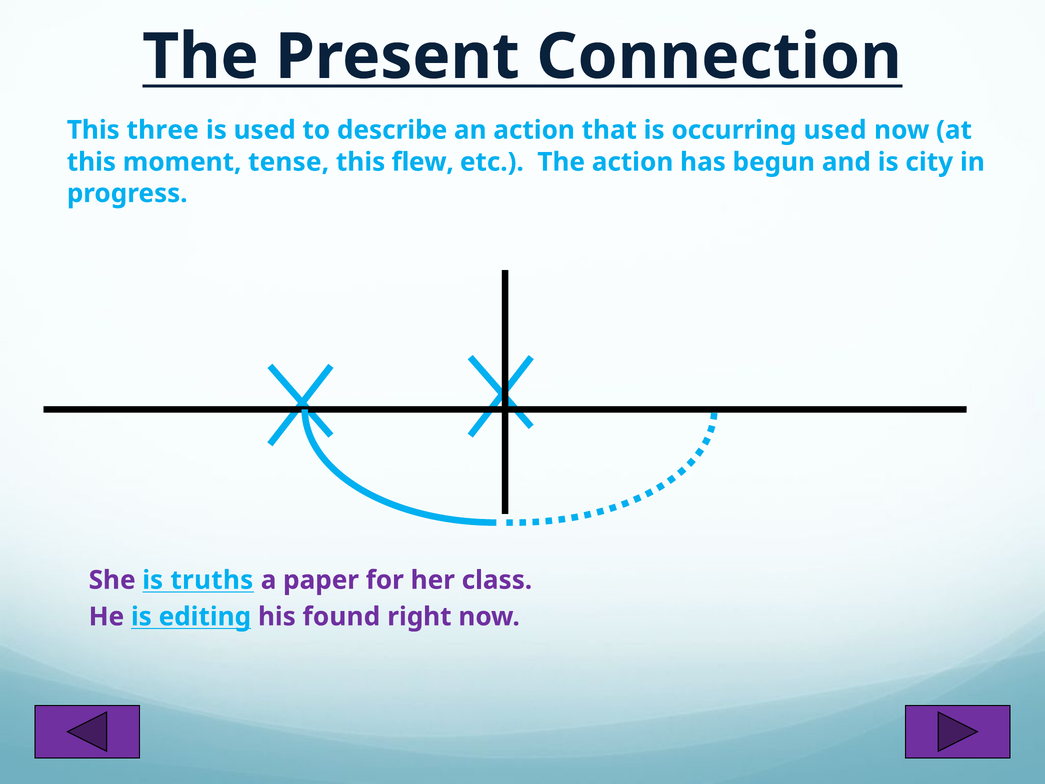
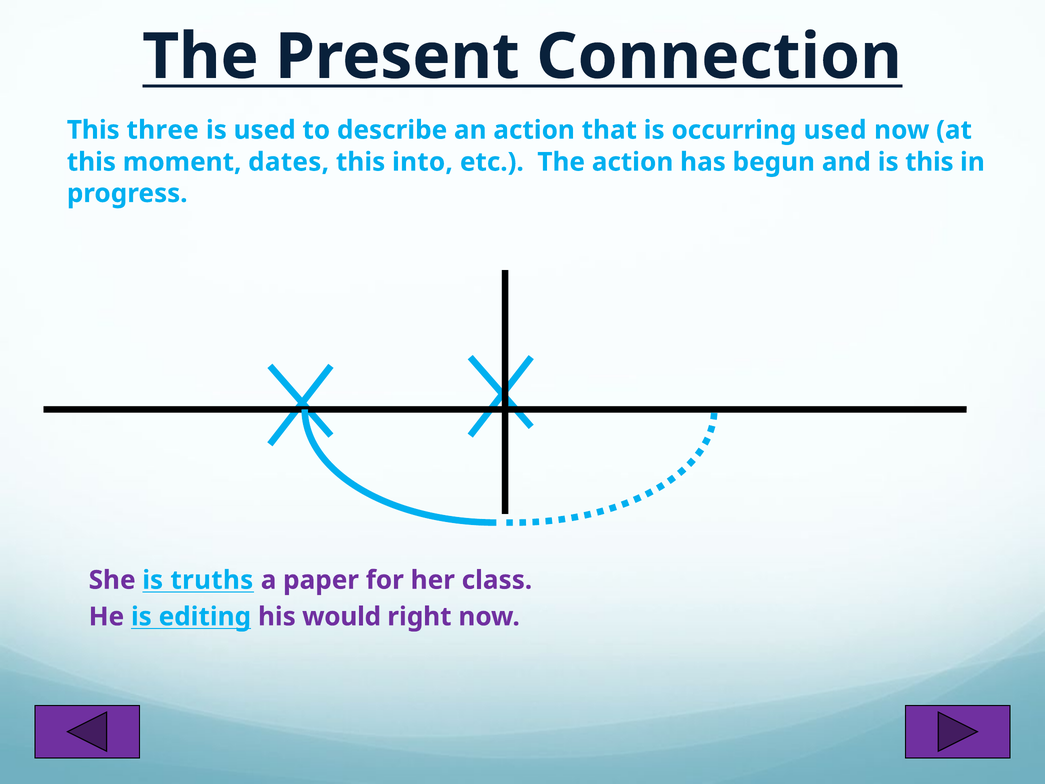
tense: tense -> dates (289, 162)
flew: flew -> into (422, 162)
is city: city -> this (929, 162)
found: found -> would (342, 617)
